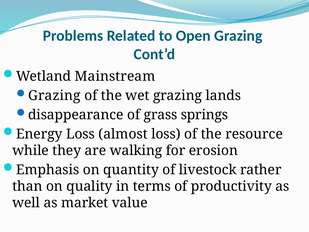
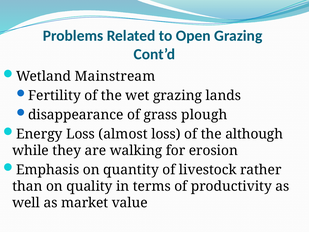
Grazing: Grazing -> Fertility (54, 95)
springs: springs -> plough (204, 115)
resource: resource -> although (254, 134)
